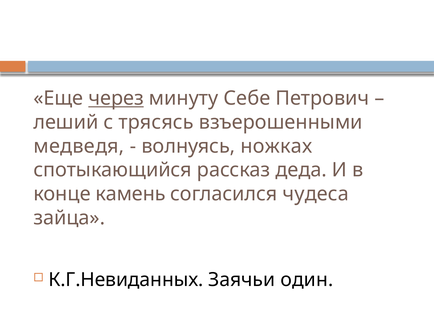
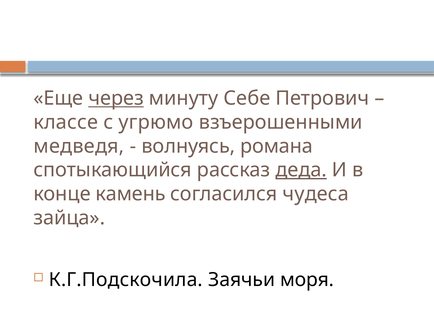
леший: леший -> классе (66, 122)
трясясь: трясясь -> угрюмо (156, 122)
ножках: ножках -> романа (277, 146)
деда underline: none -> present (301, 170)
К.Г.Невиданных: К.Г.Невиданных -> К.Г.Подскочила (126, 280)
один: один -> моря (307, 280)
